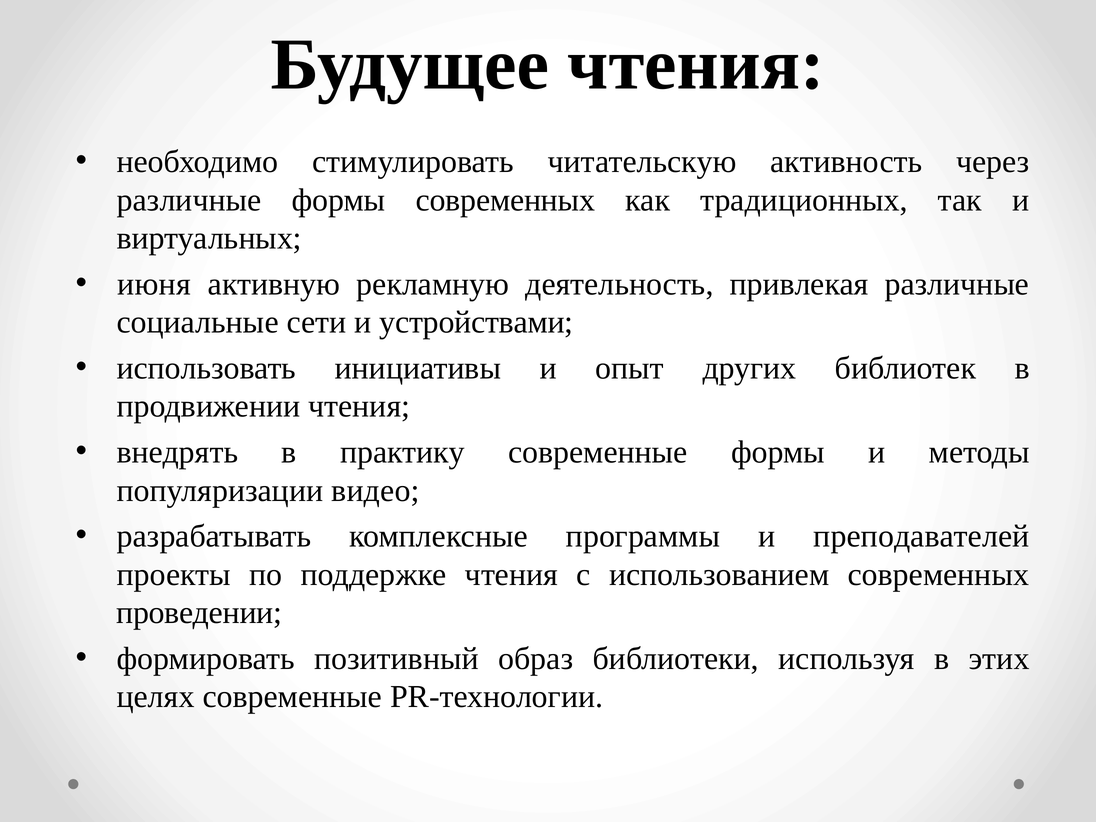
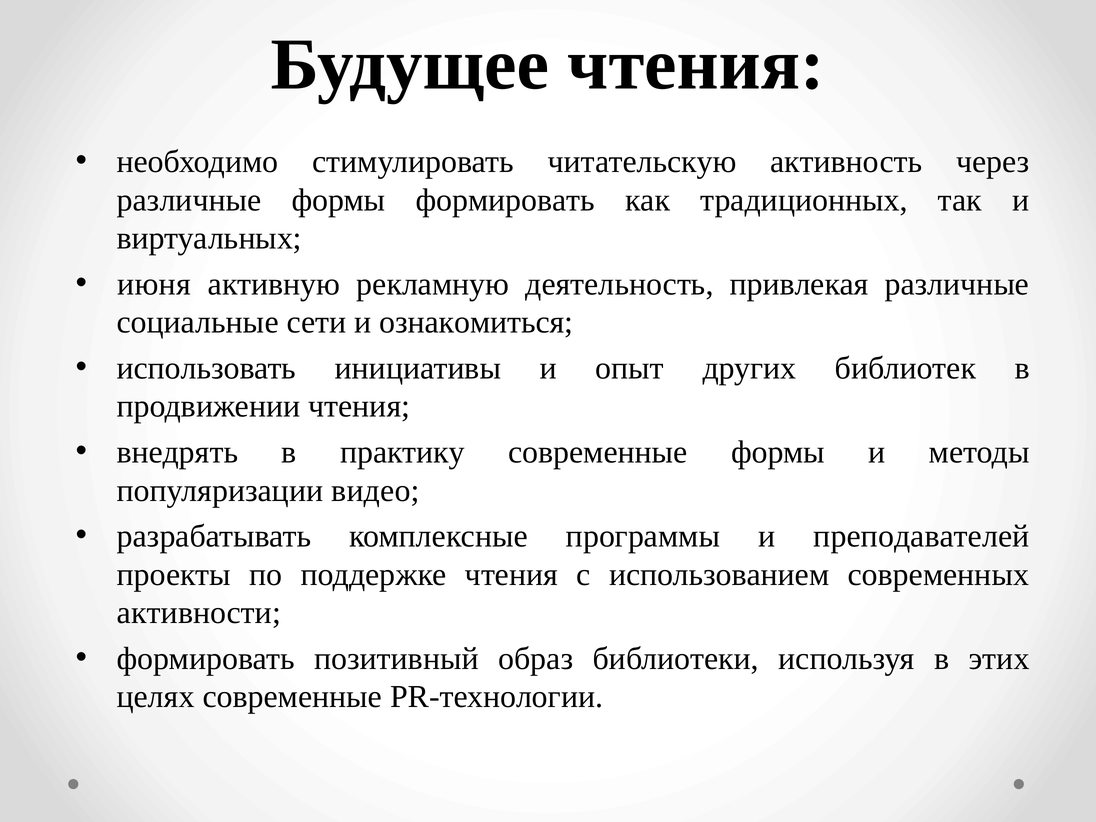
формы современных: современных -> формировать (505, 200)
устройствами: устройствами -> ознакомиться (476, 322)
проведении: проведении -> активности (199, 613)
